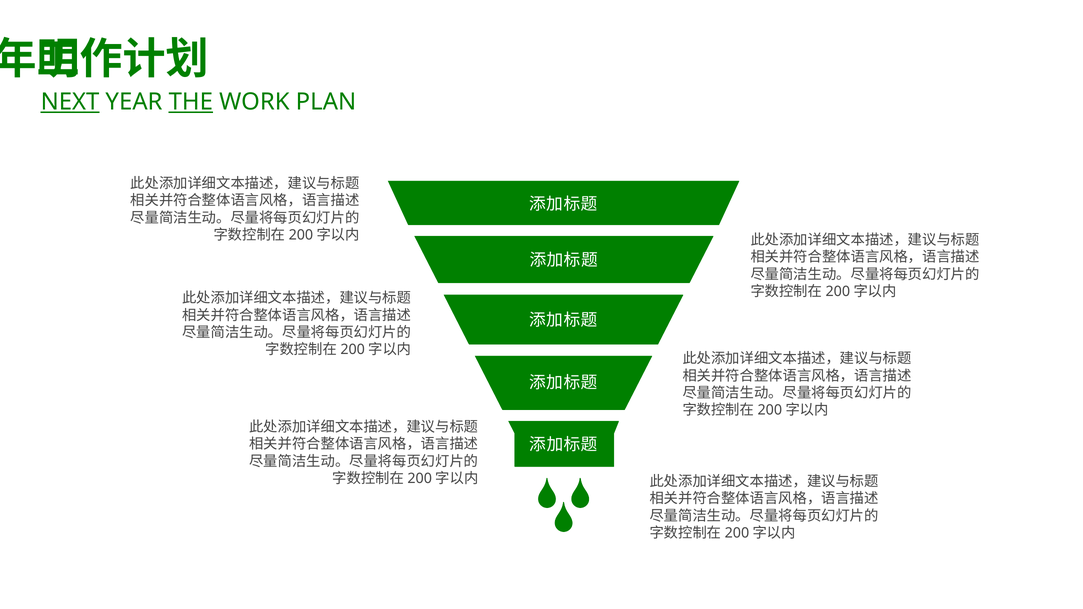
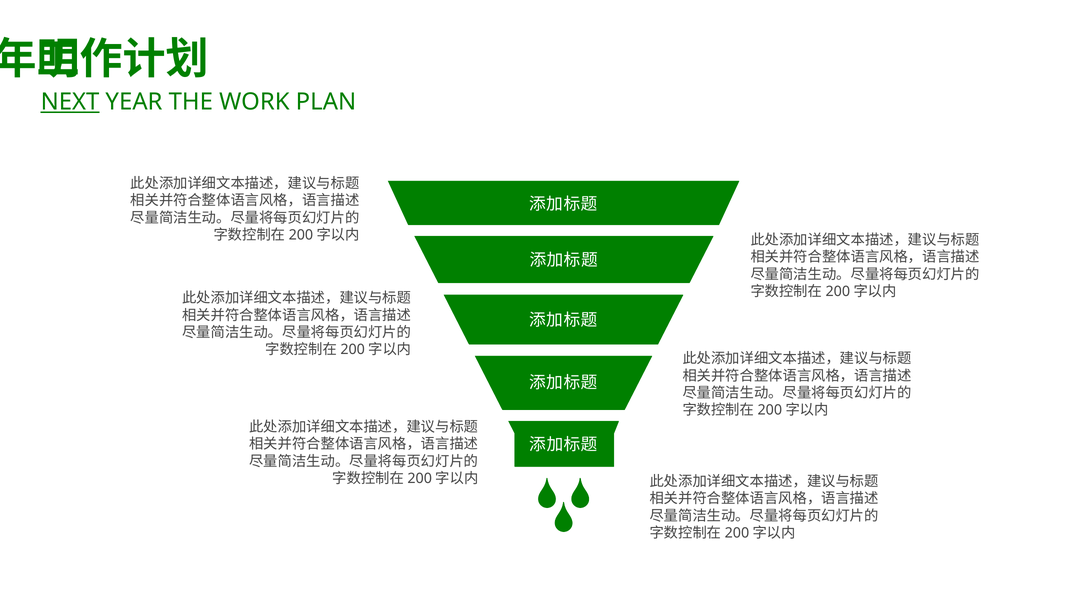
THE underline: present -> none (191, 102)
